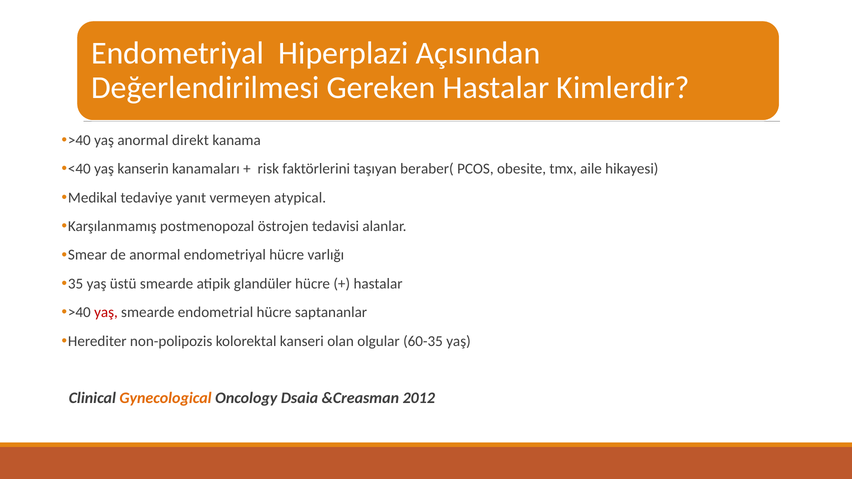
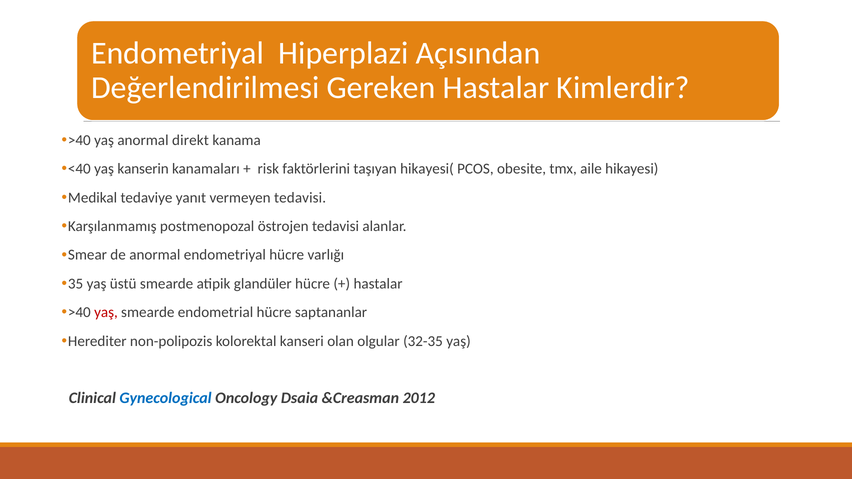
beraber(: beraber( -> hikayesi( (427, 169)
vermeyen atypical: atypical -> tedavisi (300, 198)
60-35: 60-35 -> 32-35 (423, 341)
Gynecological colour: orange -> blue (166, 398)
